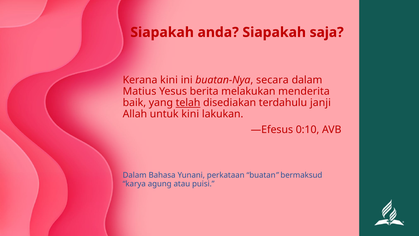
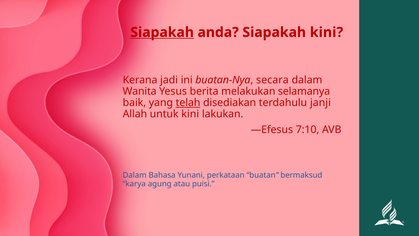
Siapakah underline: none -> present (162, 32)
Siapakah saja: saja -> kini (327, 32)
Kerana kini: kini -> jadi (169, 80)
Matius: Matius -> Wanita (140, 91)
menderita: menderita -> selamanya (304, 91)
0:10: 0:10 -> 7:10 (308, 130)
